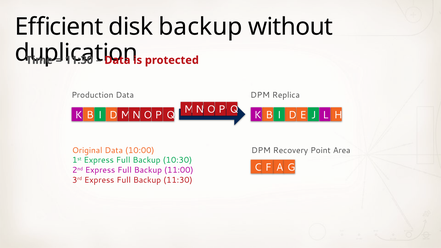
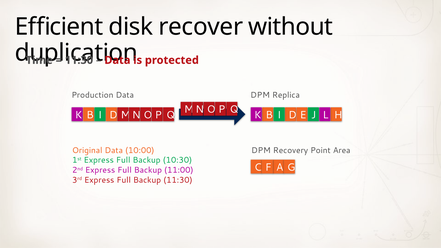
disk backup: backup -> recover (201, 27)
